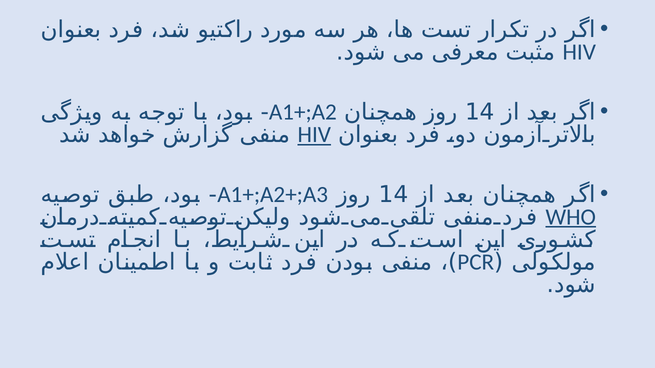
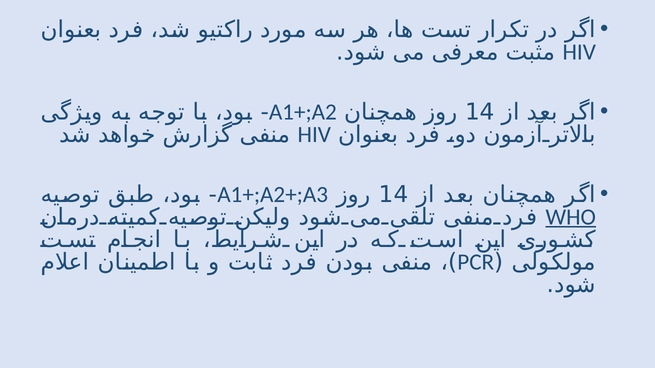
HIV underline: present -> none (314, 135)
